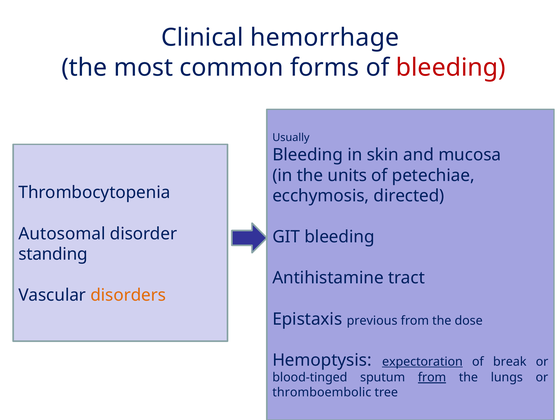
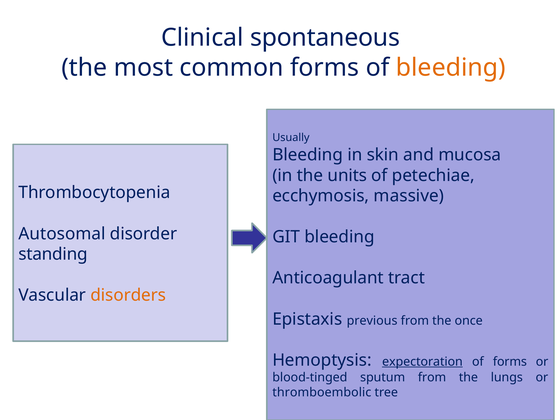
hemorrhage: hemorrhage -> spontaneous (325, 38)
bleeding colour: red -> orange (451, 68)
directed: directed -> massive (409, 196)
Antihistamine: Antihistamine -> Anticoagulant (328, 278)
dose: dose -> once (469, 321)
of break: break -> forms (510, 362)
from underline: present -> none (432, 378)
